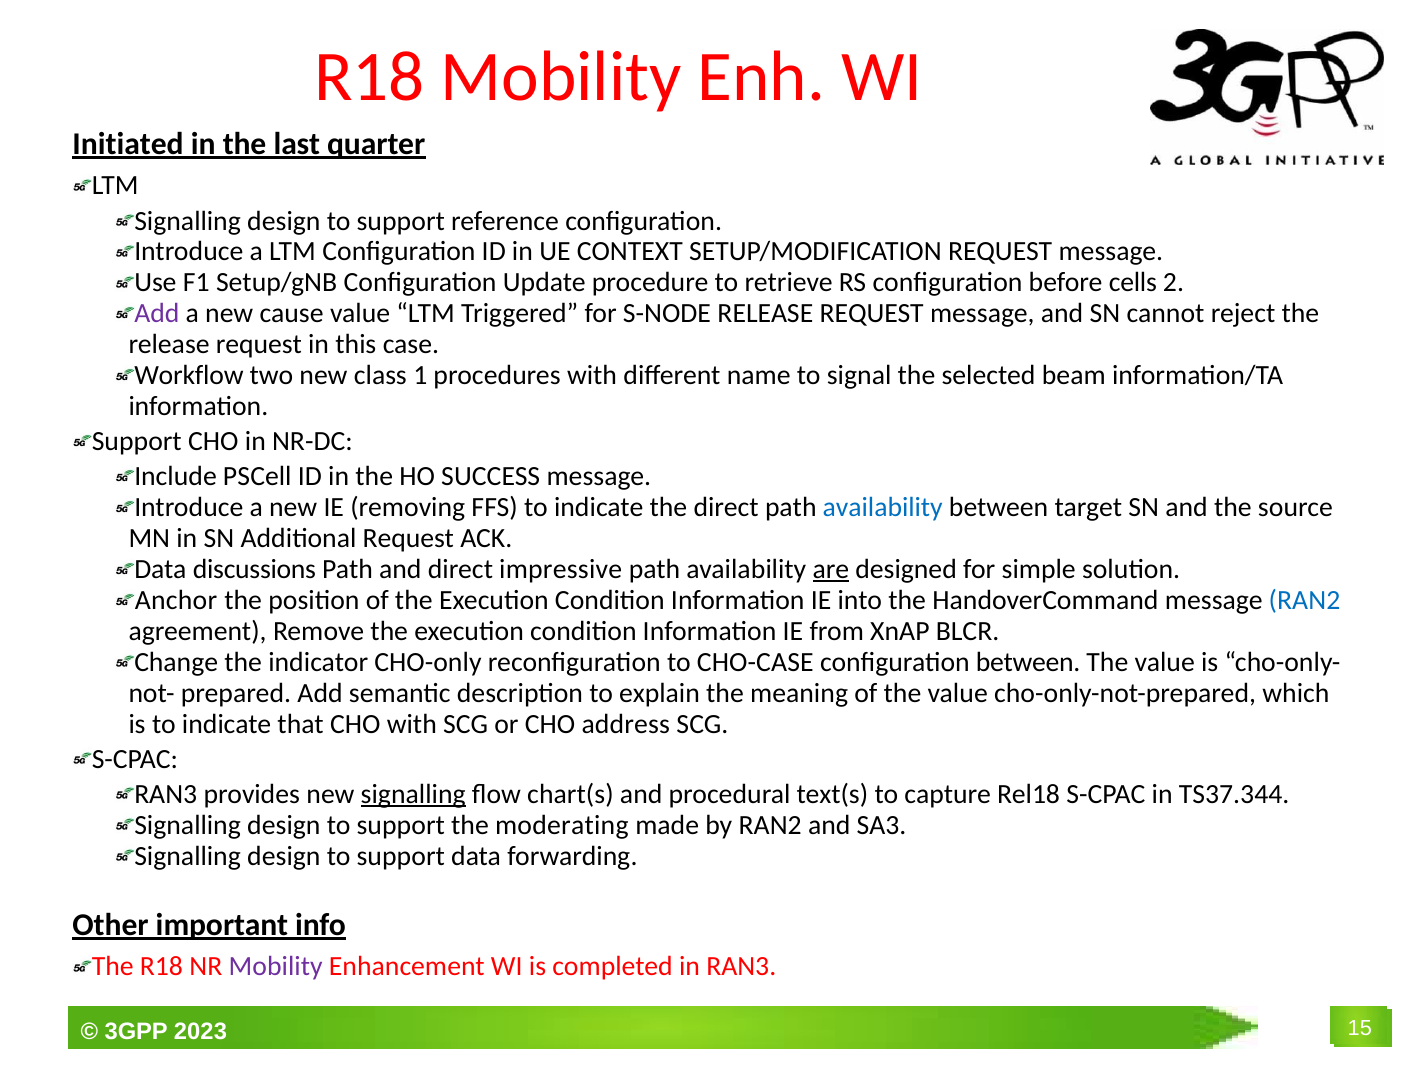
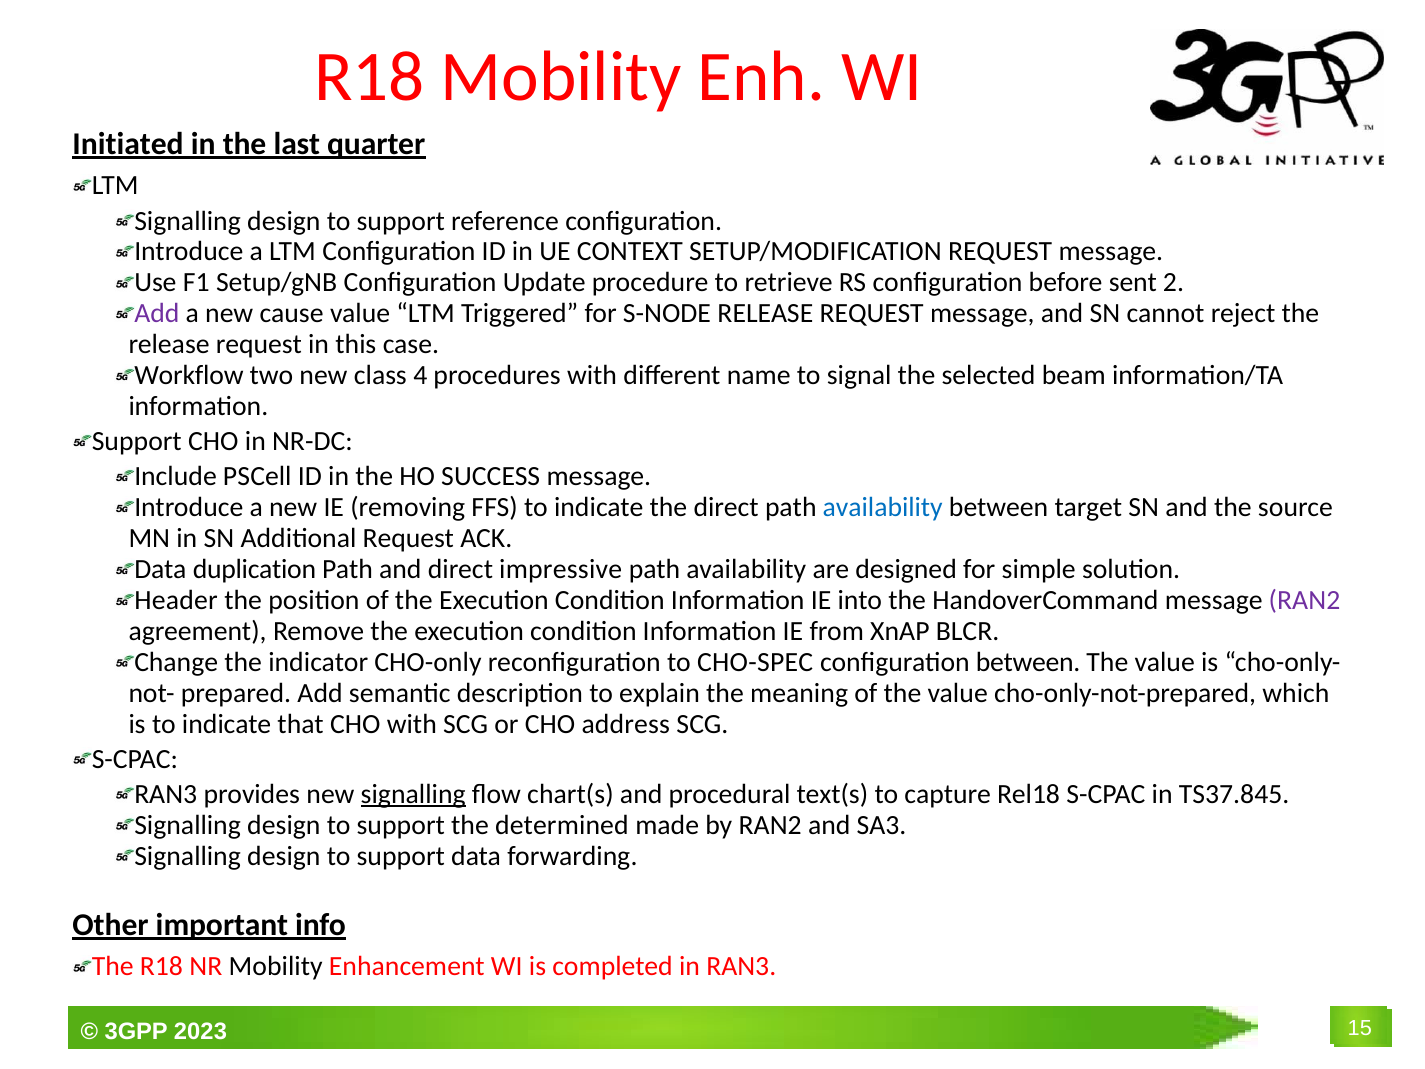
cells: cells -> sent (1133, 283)
1: 1 -> 4 (420, 375)
discussions: discussions -> duplication (254, 569)
are underline: present -> none (831, 569)
Anchor: Anchor -> Header (176, 600)
RAN2 colour: blue -> purple (1304, 600)
CHO-CASE: CHO-CASE -> CHO-SPEC (755, 662)
TS37.344: TS37.344 -> TS37.845 (1234, 794)
moderating: moderating -> determined (562, 825)
Mobility colour: purple -> black (276, 967)
